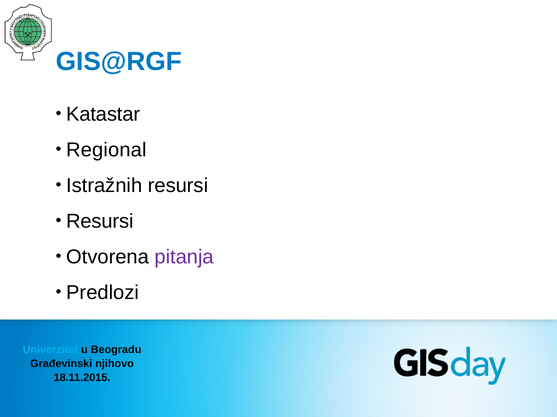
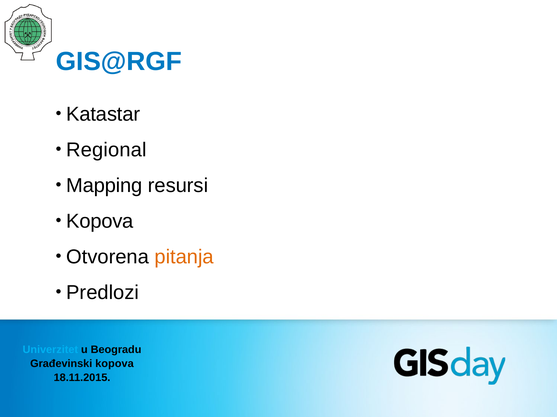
Istražnih: Istražnih -> Mapping (104, 186)
Resursi: Resursi -> Kopova (100, 222)
pitanja colour: purple -> orange (184, 257)
Građevinski njihovo: njihovo -> kopova (114, 364)
